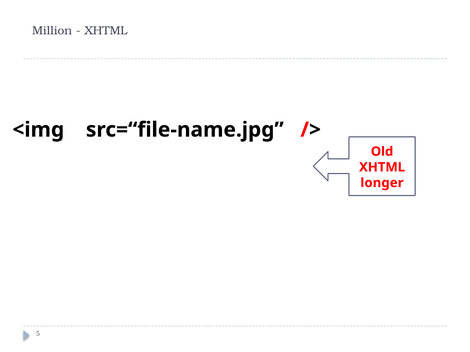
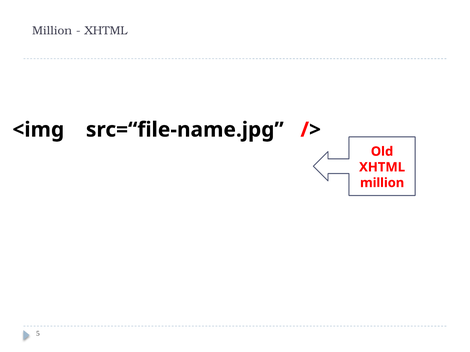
longer: longer -> million (382, 183)
